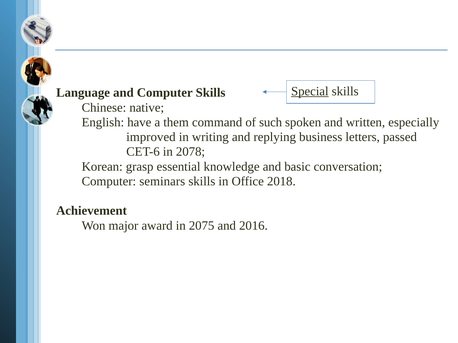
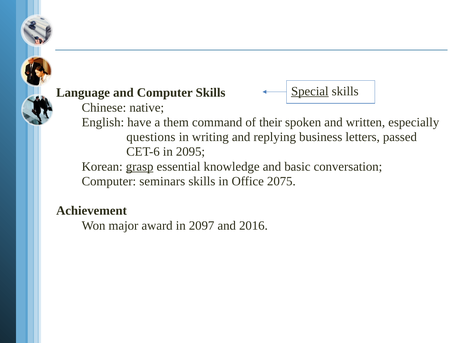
such: such -> their (271, 122)
improved: improved -> questions (151, 137)
2078: 2078 -> 2095 (190, 152)
grasp underline: none -> present (140, 167)
2018: 2018 -> 2075 (281, 182)
2075: 2075 -> 2097 (202, 226)
